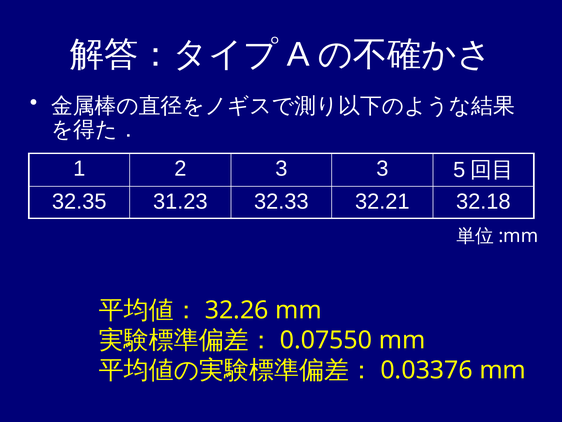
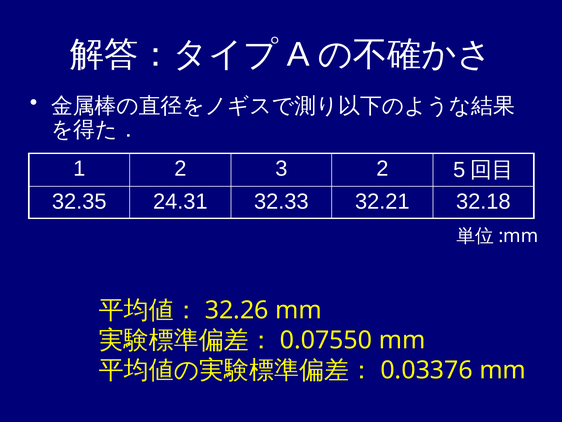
3 3: 3 -> 2 (382, 168)
31.23: 31.23 -> 24.31 (180, 202)
